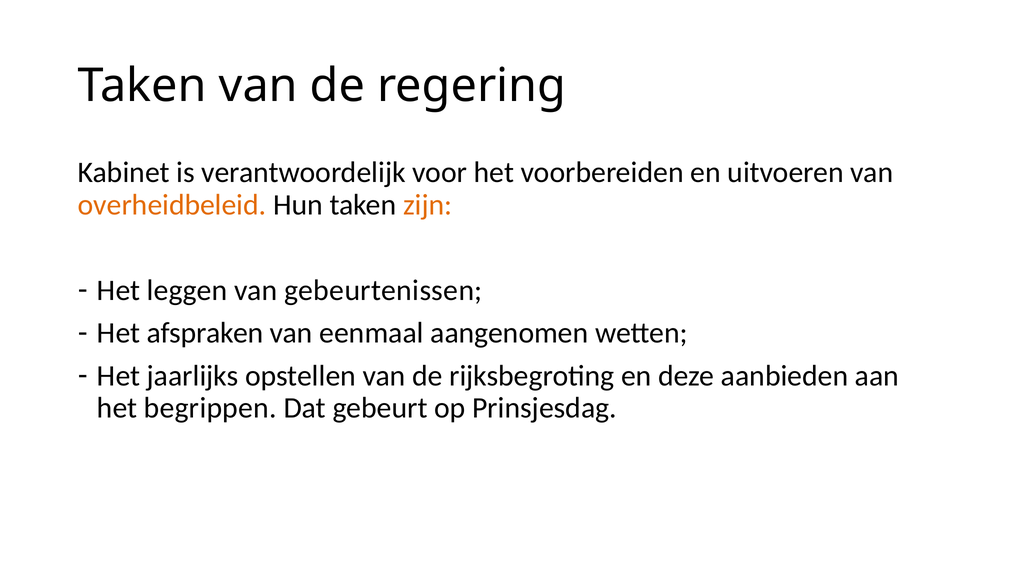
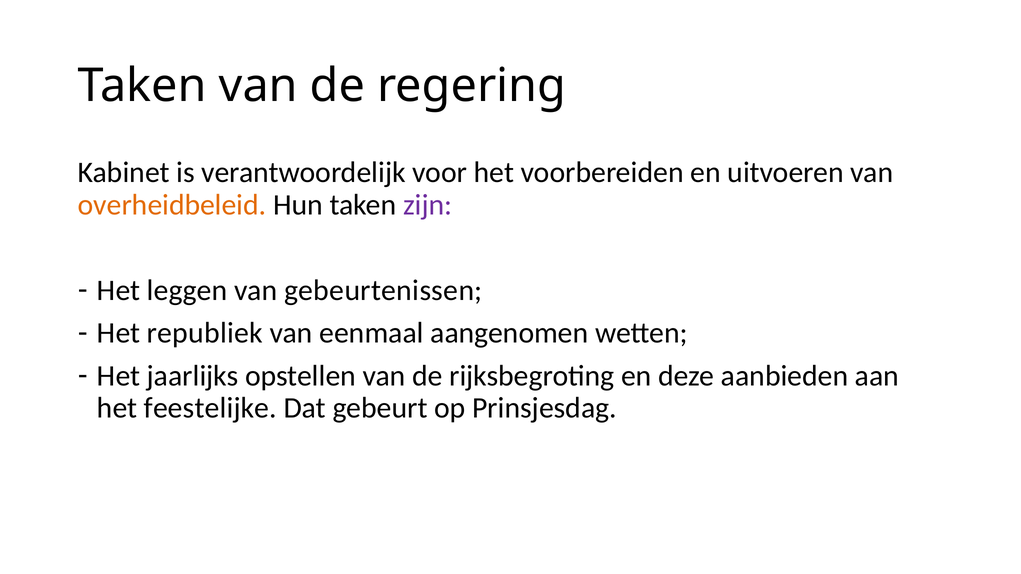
zijn colour: orange -> purple (428, 205)
afspraken: afspraken -> republiek (205, 333)
begrippen: begrippen -> feestelijke (210, 408)
